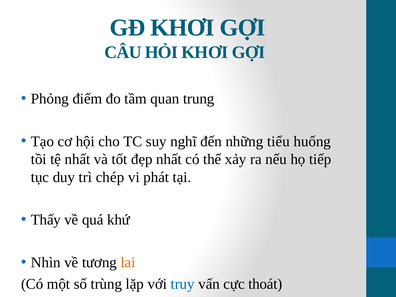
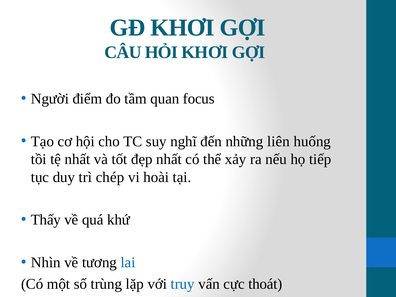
Phỏng: Phỏng -> Người (50, 99)
trung: trung -> focus (199, 99)
tiểu: tiểu -> liên (278, 141)
phát: phát -> hoài (156, 177)
lai colour: orange -> blue (128, 263)
